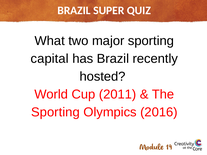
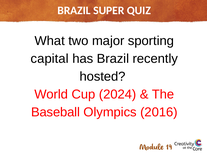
2011: 2011 -> 2024 (118, 94)
Sporting: Sporting -> Baseball (55, 112)
